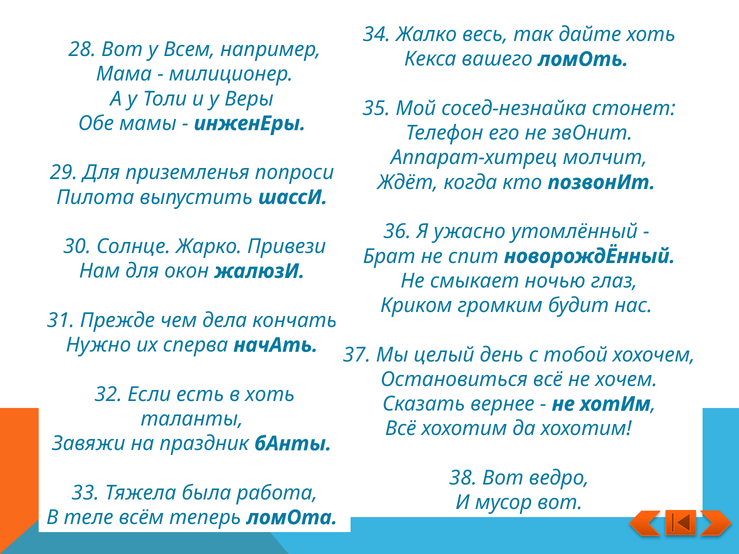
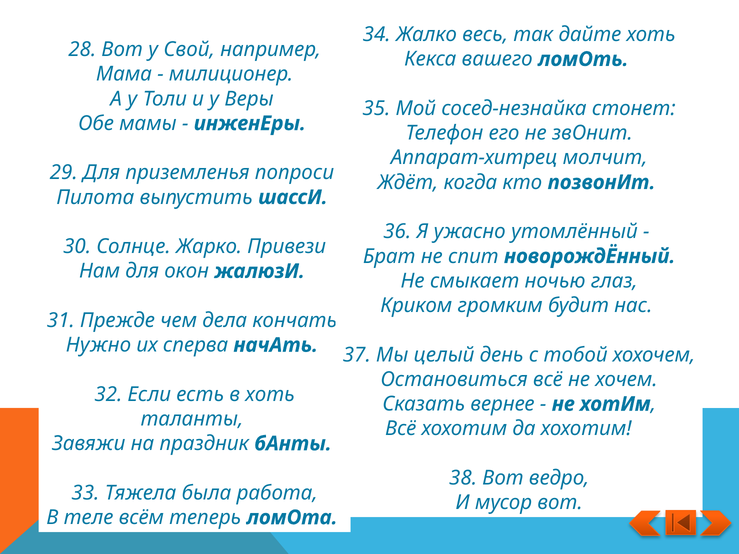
Всем: Всем -> Свой (189, 49)
